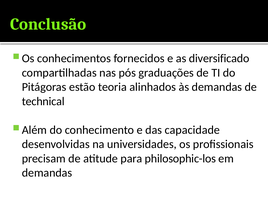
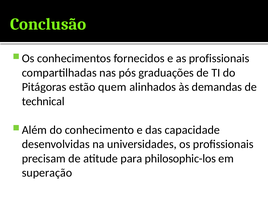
as diversificado: diversificado -> profissionais (219, 58)
teoria: teoria -> quem (112, 87)
demandas: demandas -> superação (47, 173)
